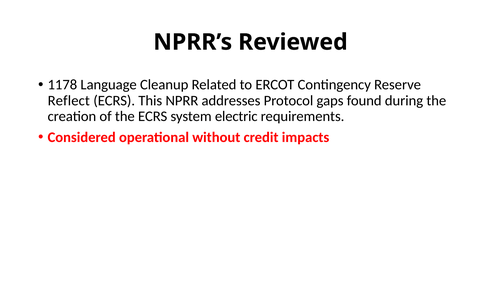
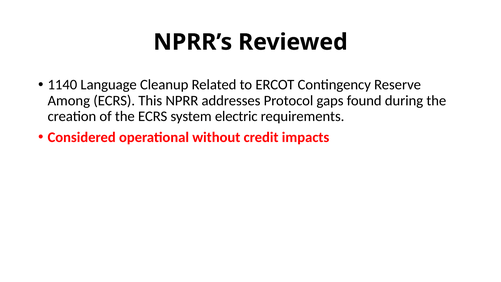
1178: 1178 -> 1140 (62, 85)
Reflect: Reflect -> Among (69, 100)
